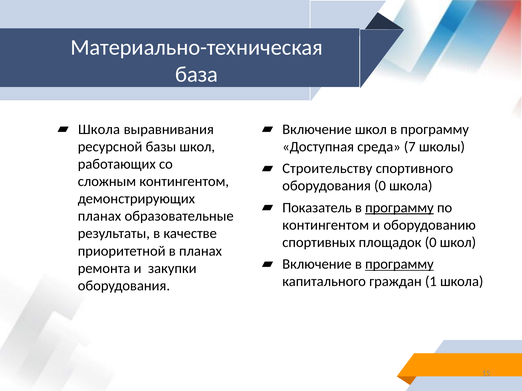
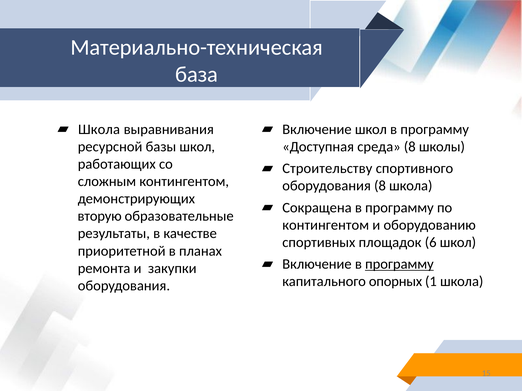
среда 7: 7 -> 8 (410, 147)
оборудования 0: 0 -> 8 (380, 186)
Показатель: Показатель -> Сокращена (317, 208)
программу underline: present -> none (399, 208)
планах: планах -> вторую (100, 216)
площадок 0: 0 -> 6 (431, 243)
граждан: граждан -> опорных (396, 282)
